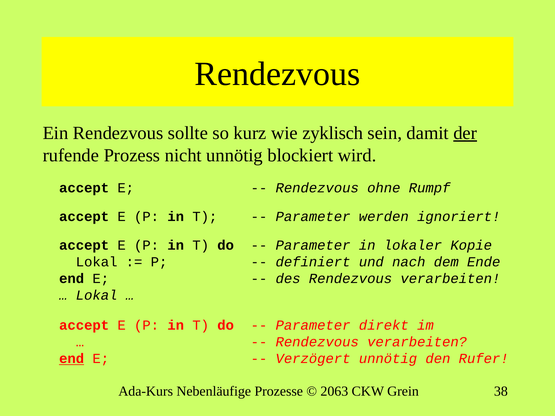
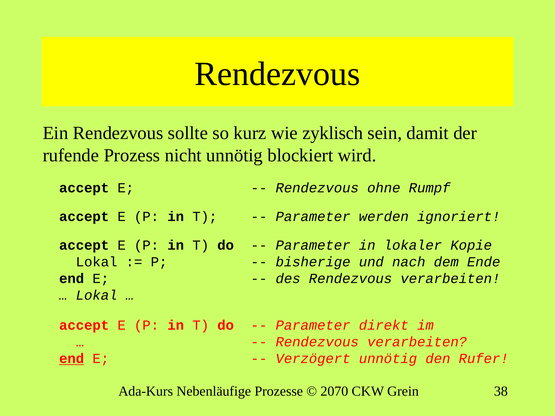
der underline: present -> none (465, 133)
definiert: definiert -> bisherige (313, 262)
2063: 2063 -> 2070 (334, 391)
